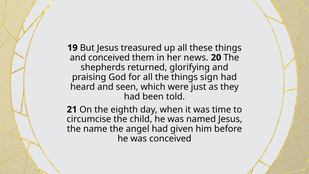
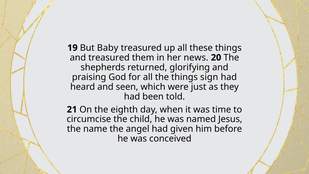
But Jesus: Jesus -> Baby (108, 48)
and conceived: conceived -> treasured (109, 58)
